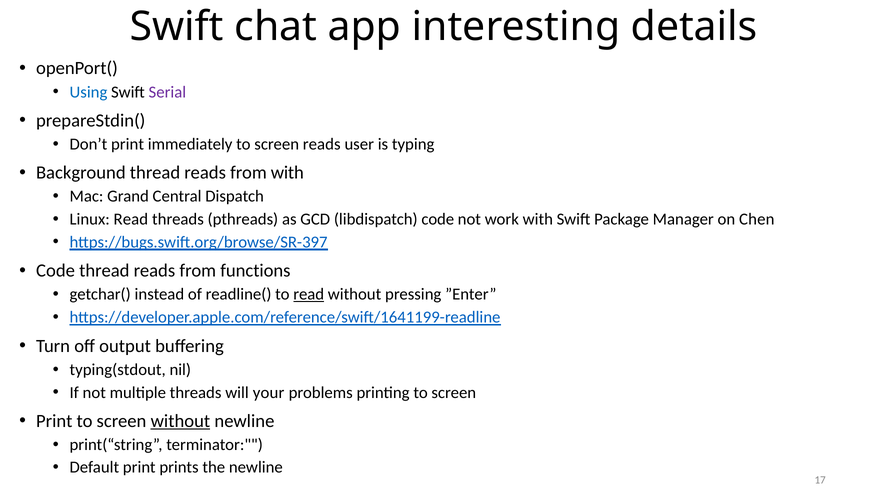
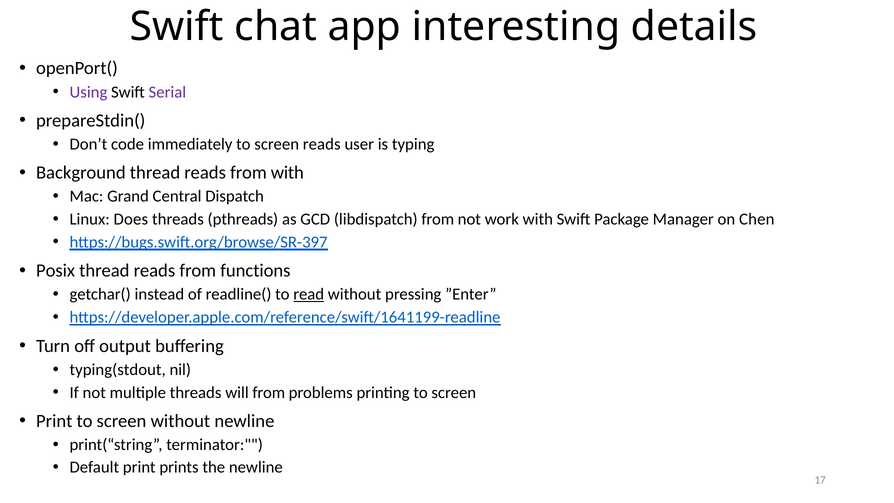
Using colour: blue -> purple (88, 92)
Don’t print: print -> code (128, 144)
Linux Read: Read -> Does (131, 219)
libdispatch code: code -> from (438, 219)
Code: Code -> Posix (56, 271)
will your: your -> from (269, 392)
without underline: present -> none (180, 421)
